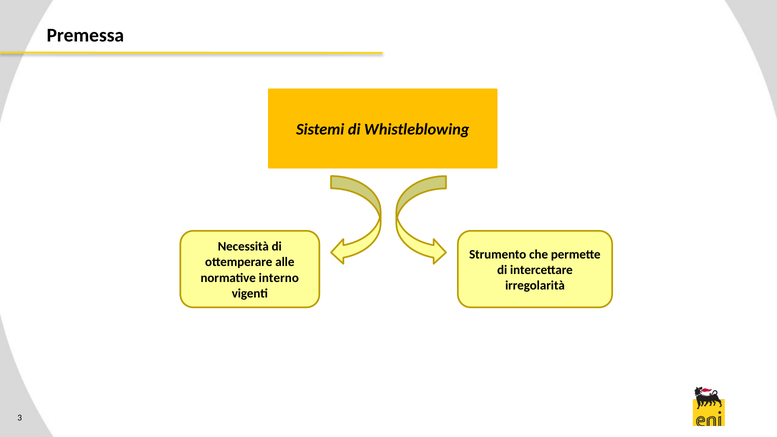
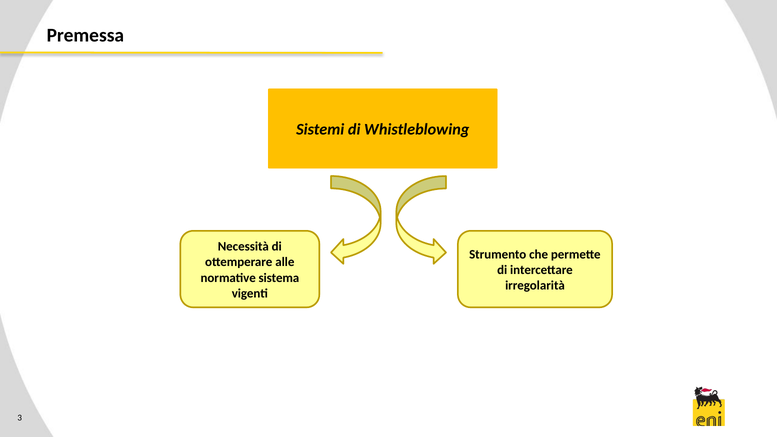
interno: interno -> sistema (279, 278)
